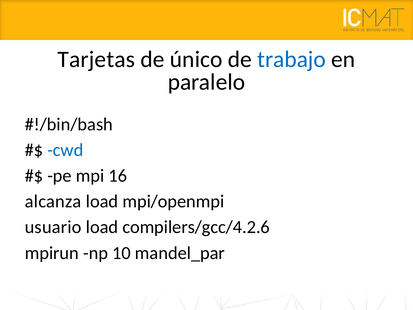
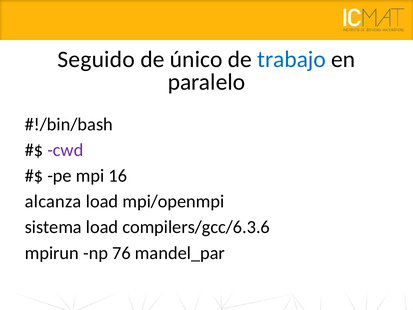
Tarjetas: Tarjetas -> Seguido (96, 59)
cwd colour: blue -> purple (65, 150)
usuario: usuario -> sistema (53, 227)
compilers/gcc/4.2.6: compilers/gcc/4.2.6 -> compilers/gcc/6.3.6 (196, 227)
10: 10 -> 76 (121, 253)
